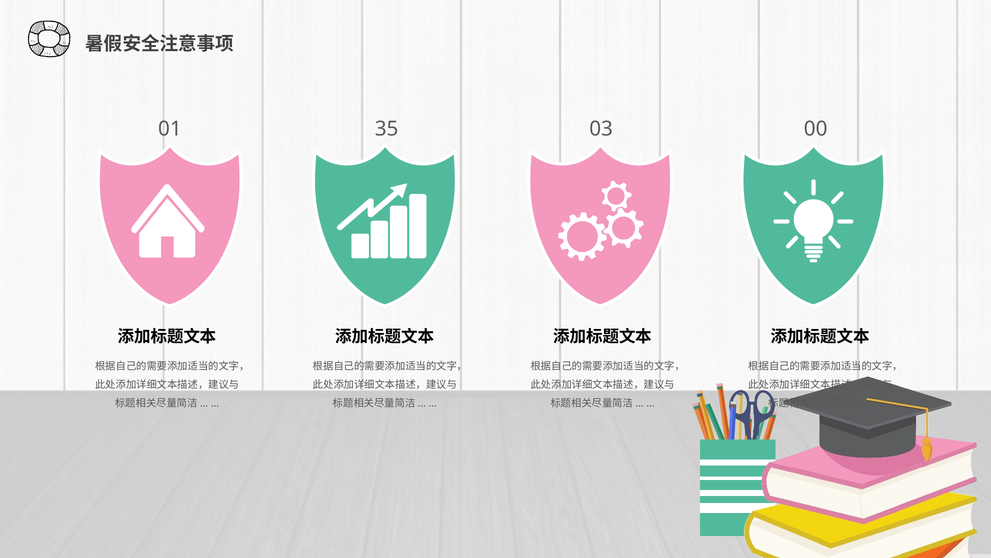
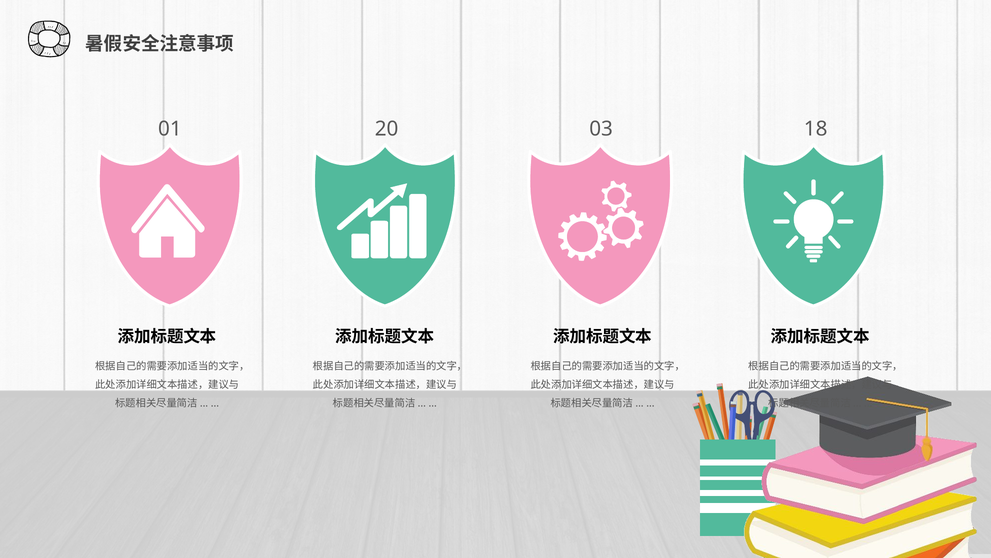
35: 35 -> 20 (387, 129)
00: 00 -> 18 (816, 129)
